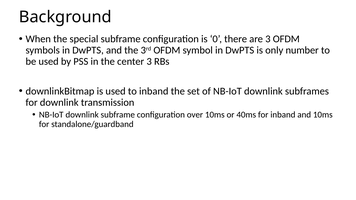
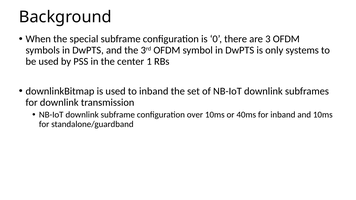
number: number -> systems (302, 50)
center 3: 3 -> 1 (149, 61)
